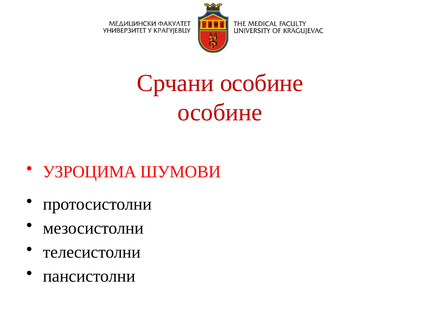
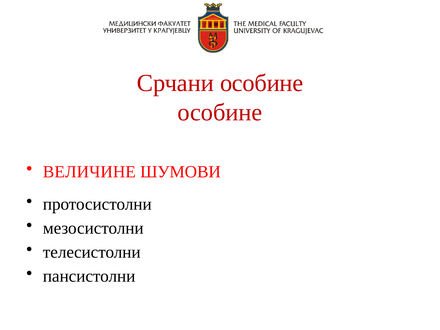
УЗРОЦИМА: УЗРОЦИМА -> ВЕЛИЧИНЕ (89, 172)
